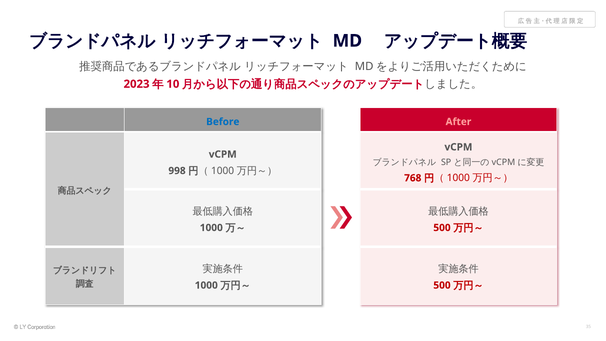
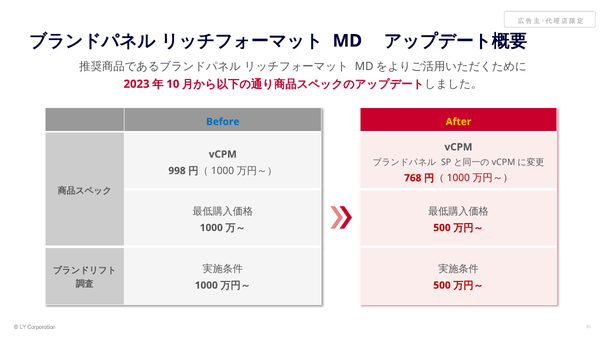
After colour: pink -> yellow (458, 122)
